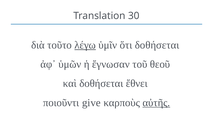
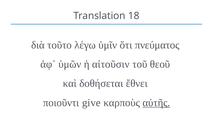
30: 30 -> 18 (134, 16)
λέγω underline: present -> none (85, 45)
ὅτι δοθήσεται: δοθήσεται -> πνεύματος (157, 45)
ἔγνωσαν: ἔγνωσαν -> αἰτοῦσιν (111, 64)
